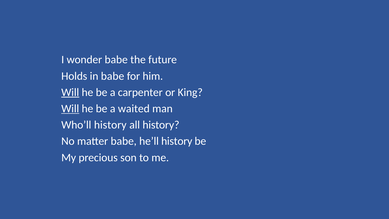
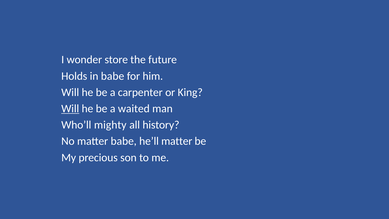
wonder babe: babe -> store (116, 60)
Will underline: present -> none (70, 92)
Who’ll history: history -> mighty (110, 125)
he’ll history: history -> matter (177, 141)
